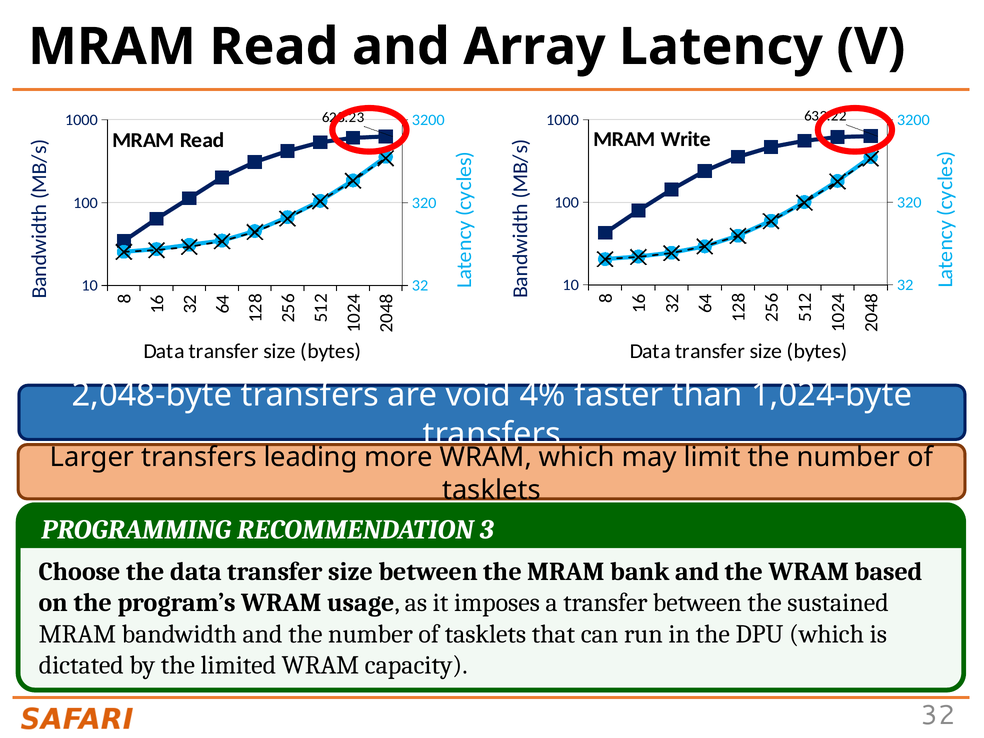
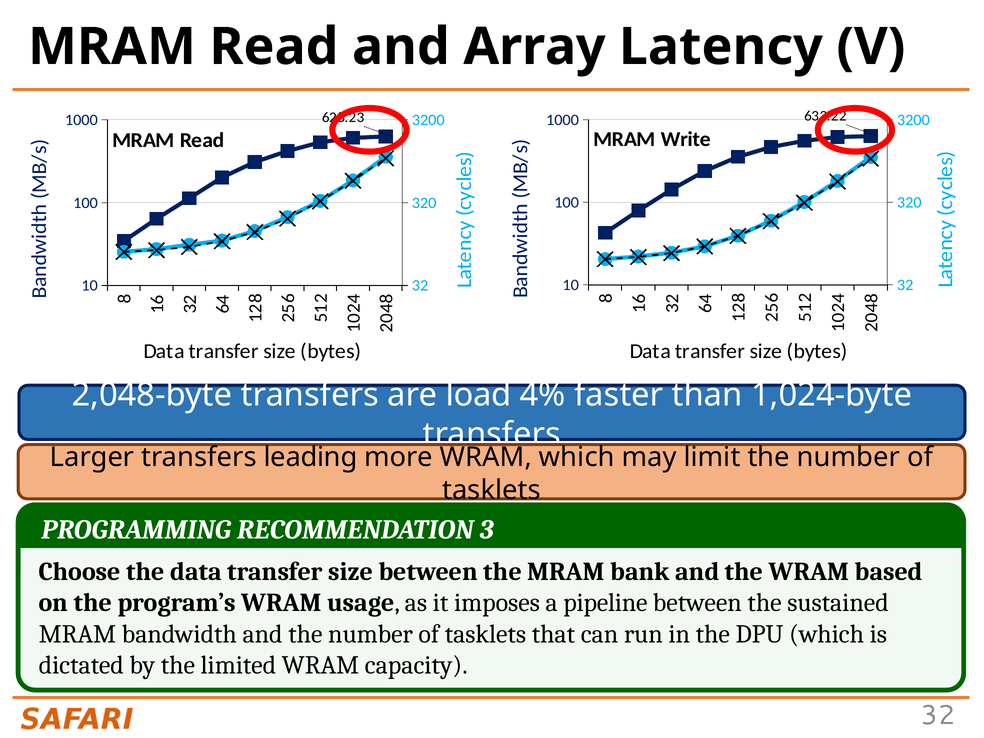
void: void -> load (479, 395)
a transfer: transfer -> pipeline (605, 603)
